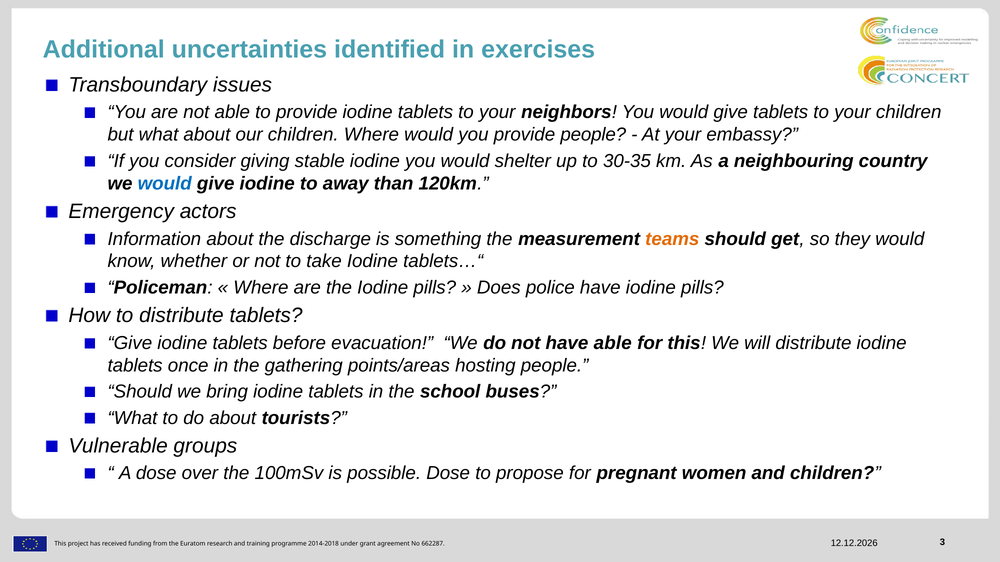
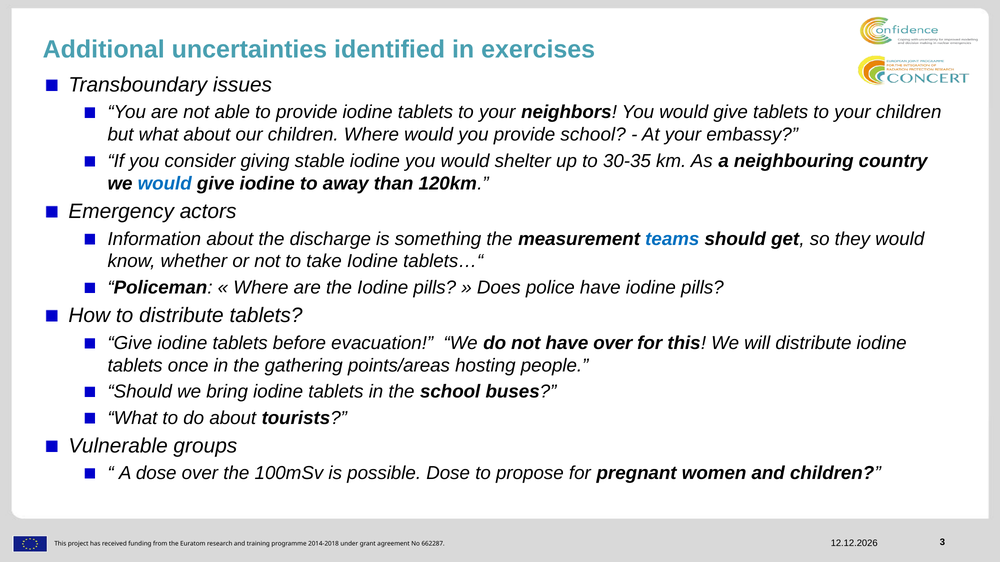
provide people: people -> school (593, 135)
teams colour: orange -> blue (672, 239)
have able: able -> over (613, 343)
